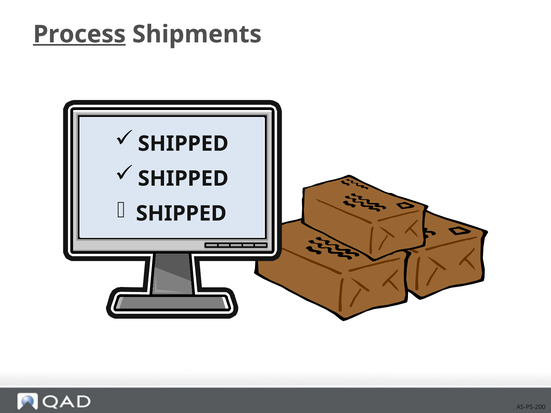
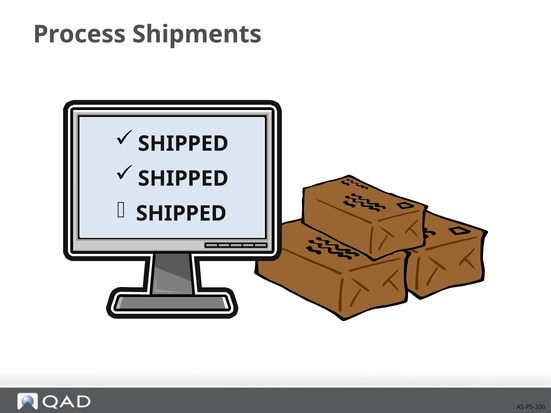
Process underline: present -> none (79, 34)
